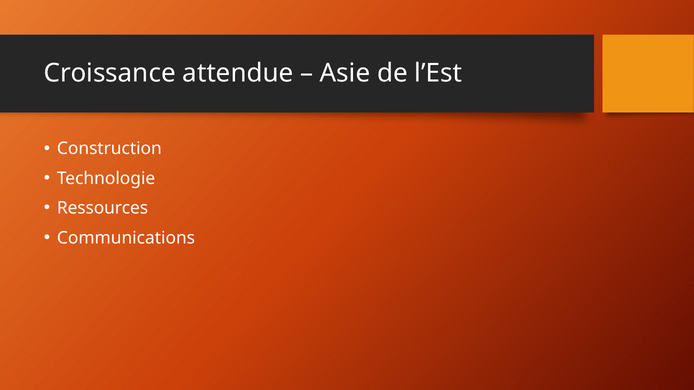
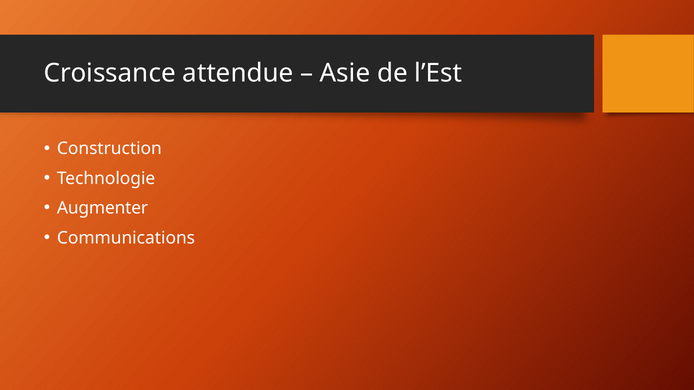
Ressources: Ressources -> Augmenter (103, 208)
